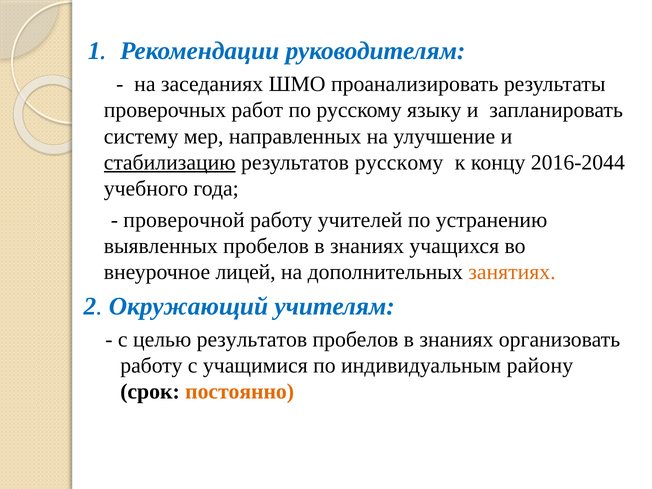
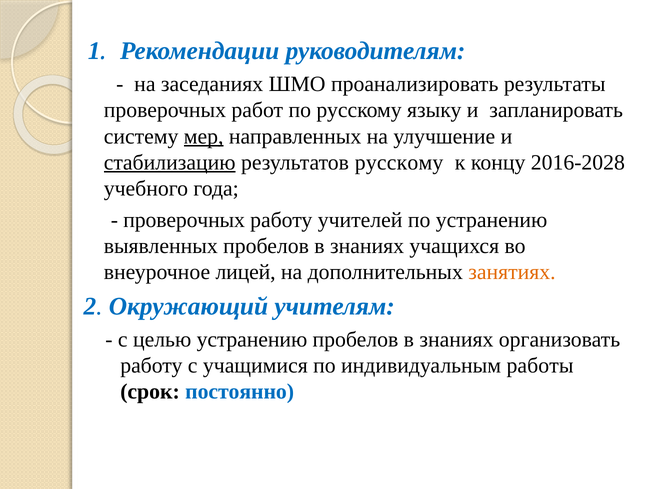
мер underline: none -> present (204, 136)
2016-2044: 2016-2044 -> 2016-2028 (578, 162)
проверочной: проверочной -> проверочных (184, 220)
целью результатов: результатов -> устранению (252, 340)
району: району -> работы (540, 366)
постоянно colour: orange -> blue (240, 392)
